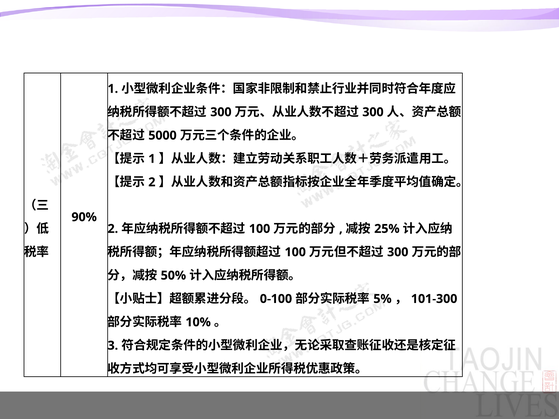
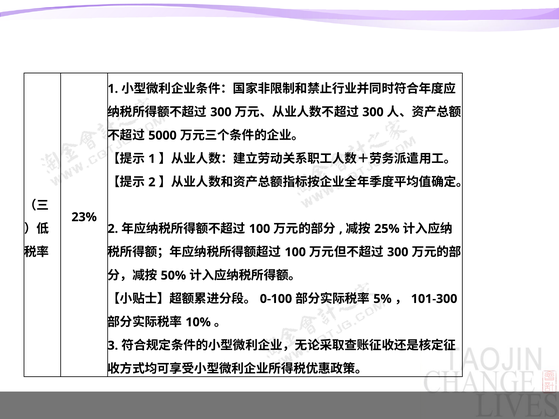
90%: 90% -> 23% (84, 217)
